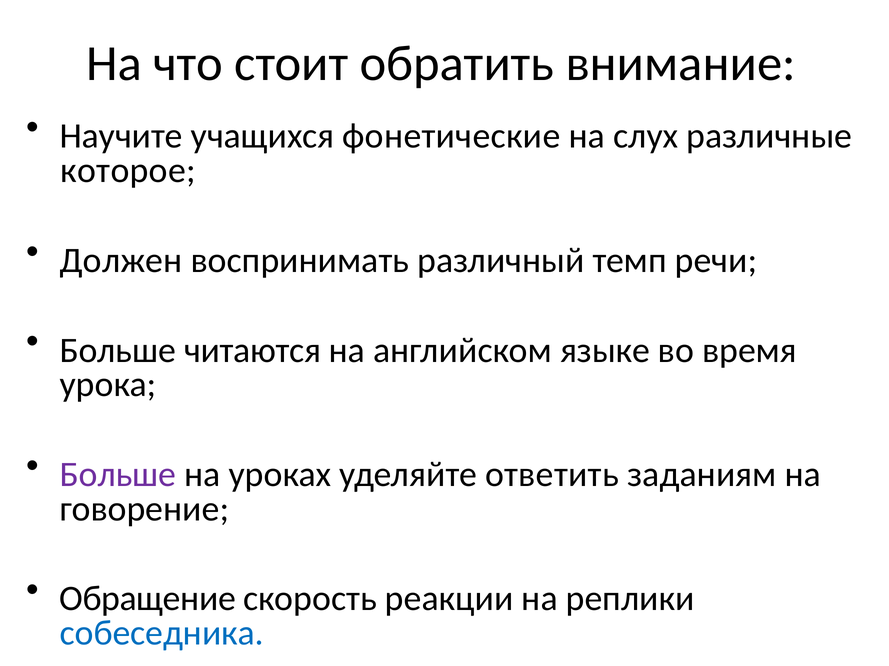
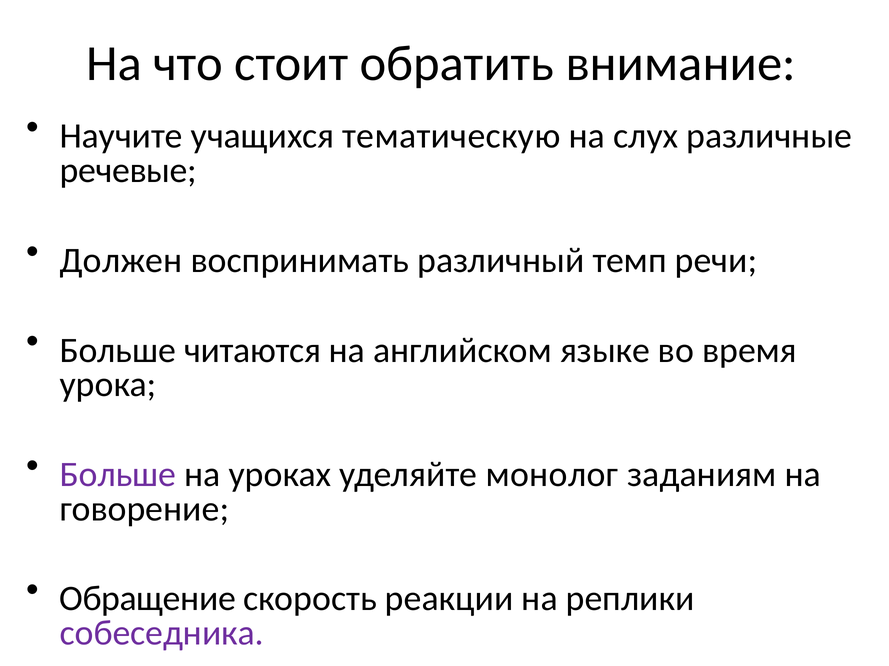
фонетические: фонетические -> тематическую (451, 136)
которое: которое -> речевые (128, 171)
ответить: ответить -> монолог (552, 475)
собеседника colour: blue -> purple (162, 634)
